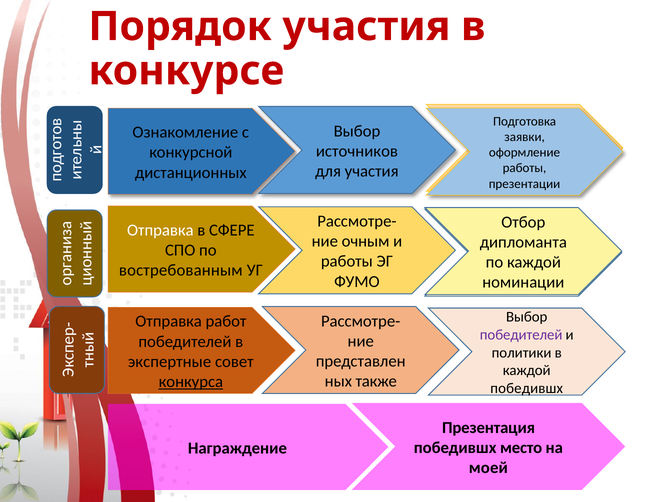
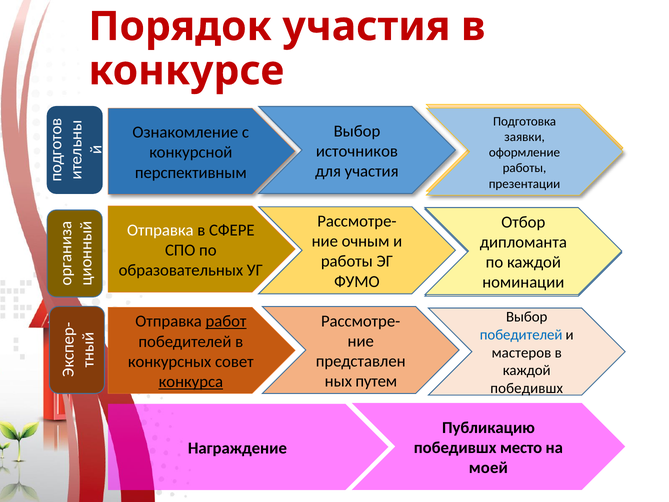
дистанционных: дистанционных -> перспективным (191, 172)
востребованным: востребованным -> образовательных (181, 270)
работ underline: none -> present (226, 321)
победителей colour: purple -> blue (521, 335)
политики: политики -> мастеров (521, 352)
экспертные: экспертные -> конкурсных (170, 361)
также: также -> путем (376, 381)
Презентация: Презентация -> Публикацию (488, 427)
